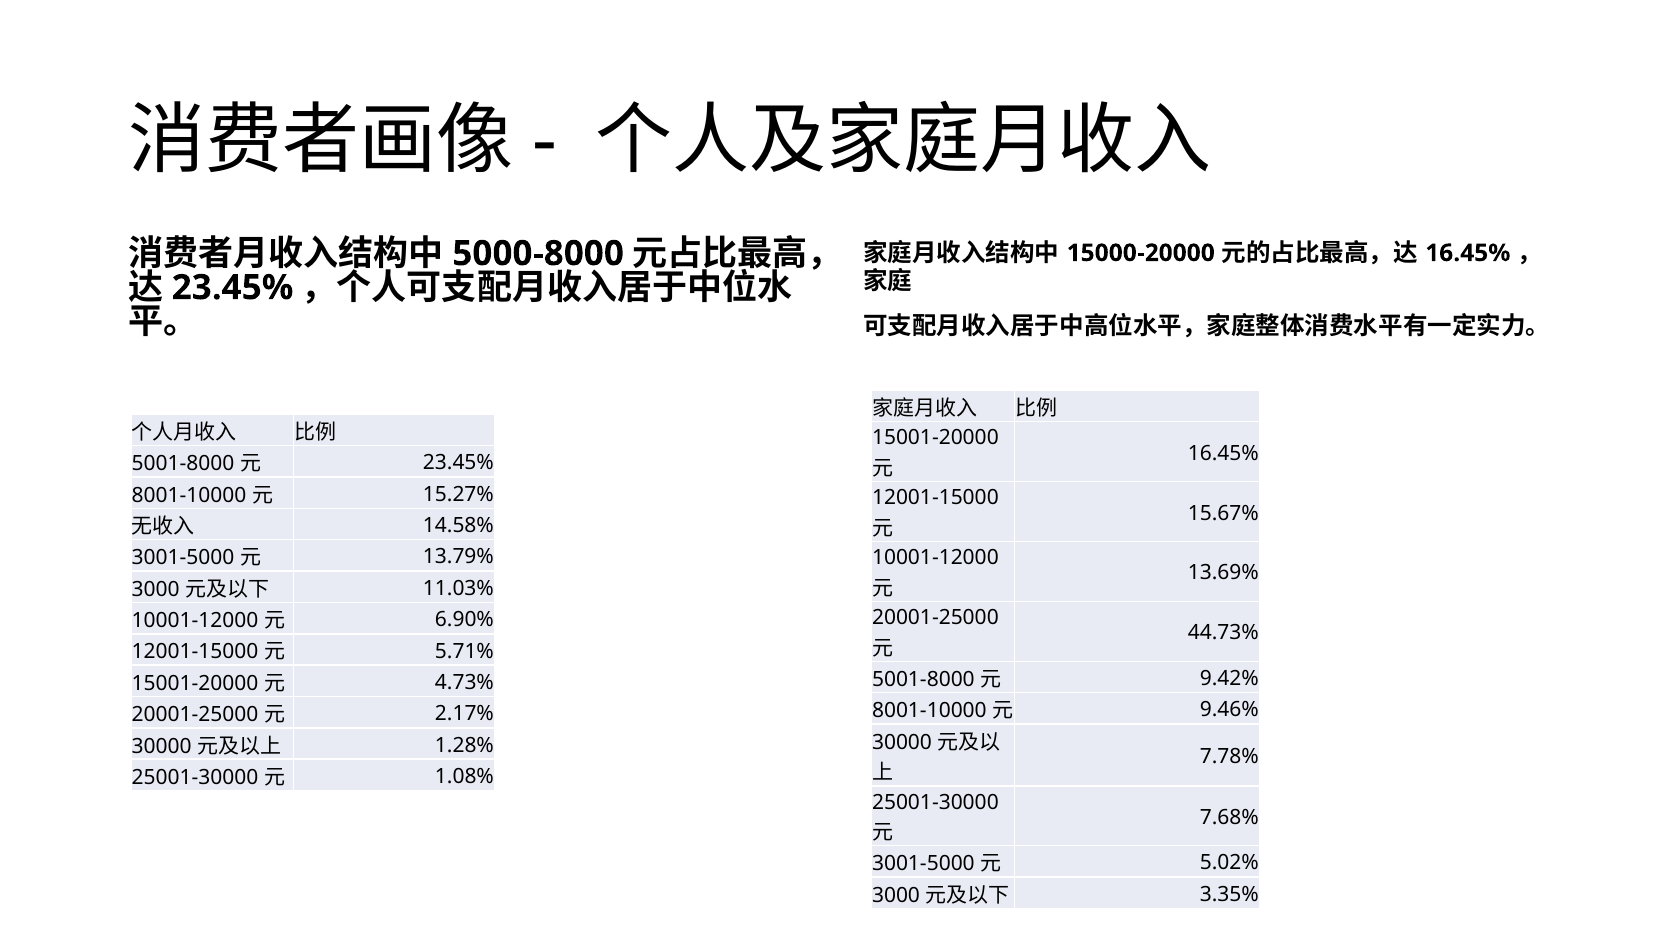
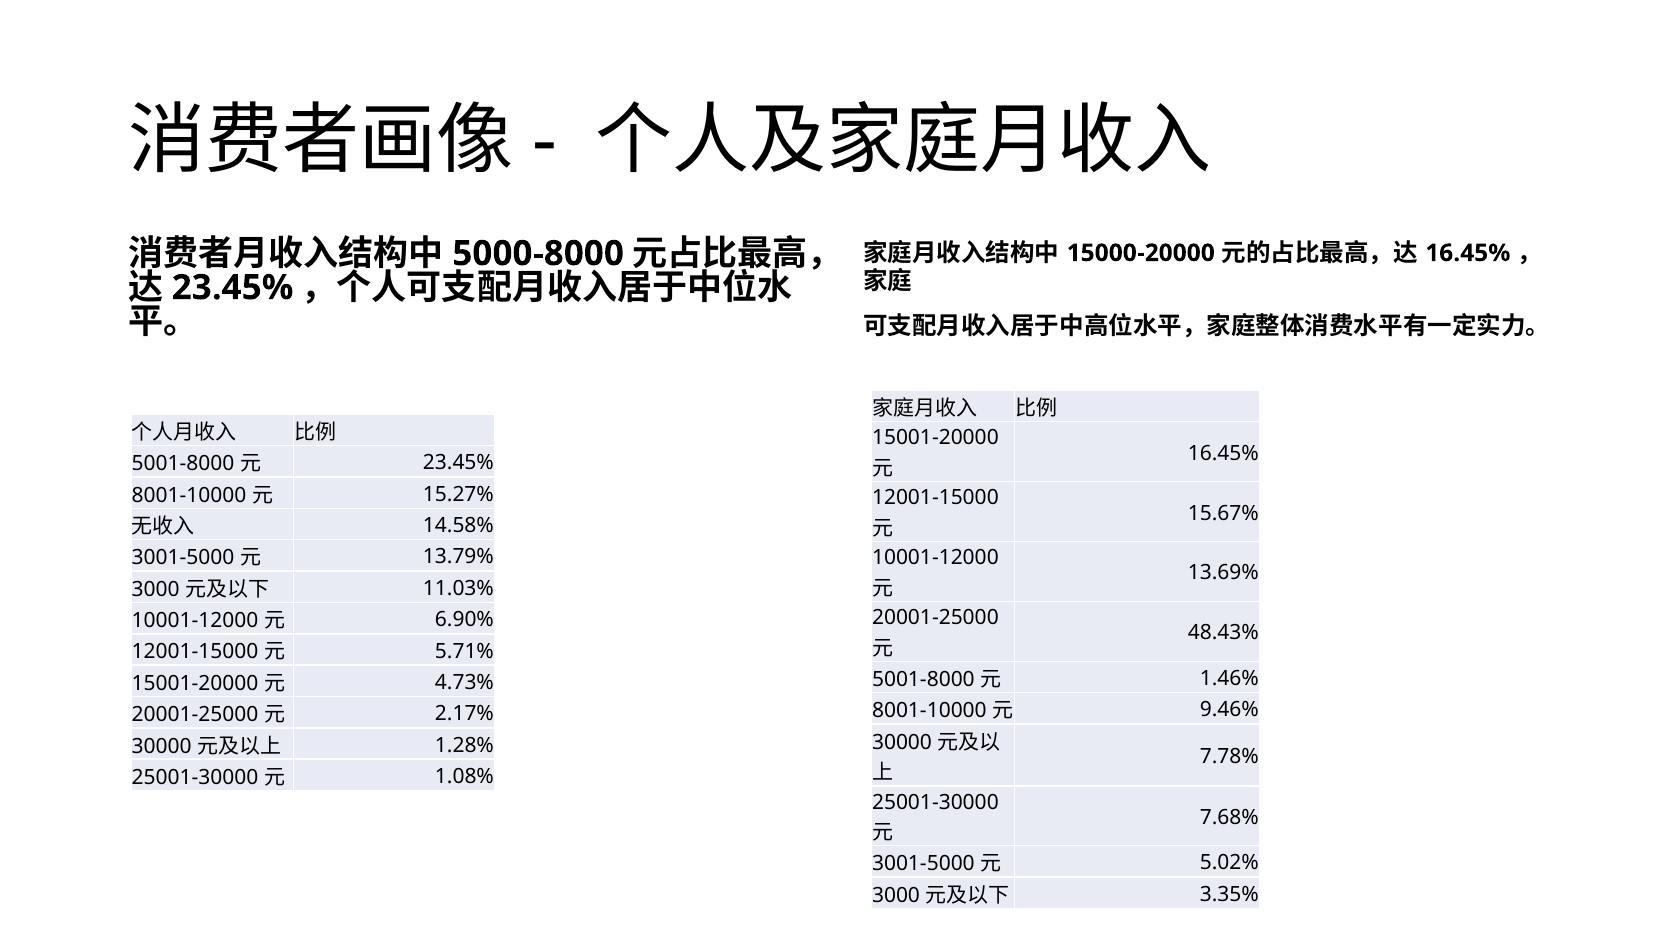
44.73%: 44.73% -> 48.43% (1223, 633)
9.42%: 9.42% -> 1.46% (1229, 679)
